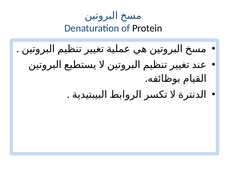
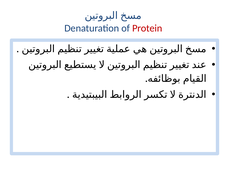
Protein colour: black -> red (147, 28)
